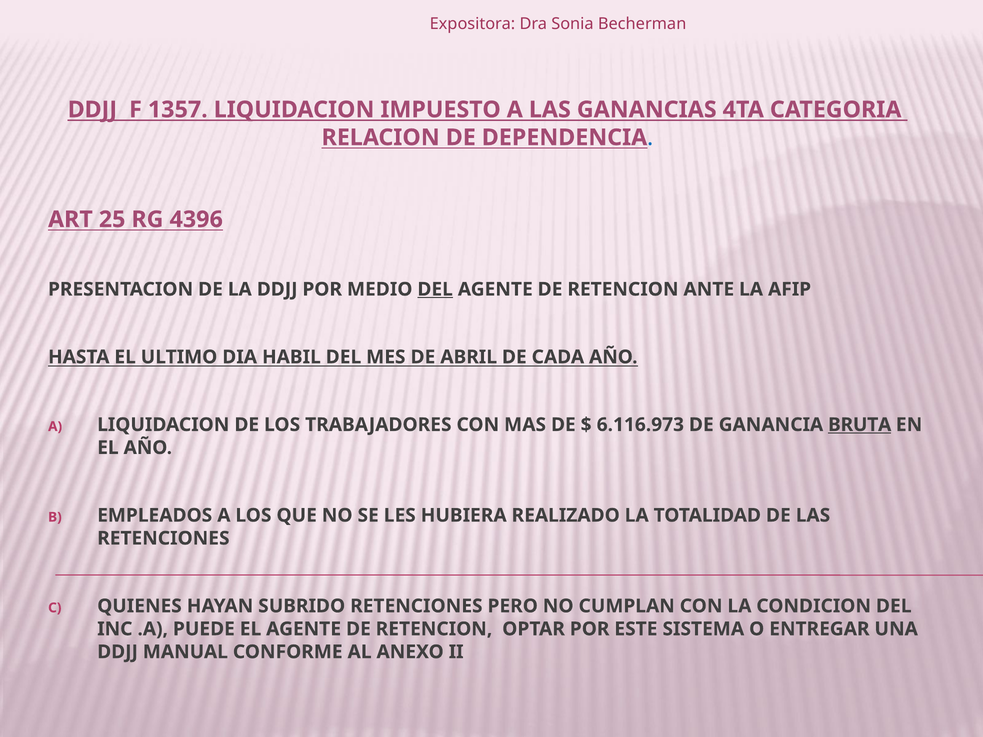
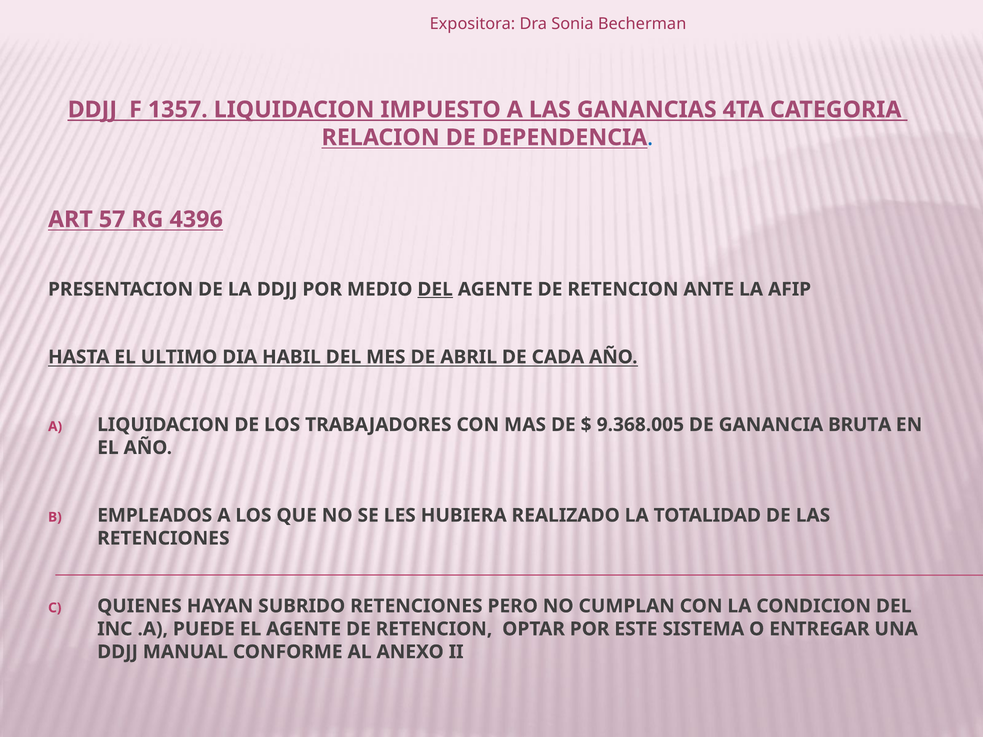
25: 25 -> 57 (112, 220)
6.116.973: 6.116.973 -> 9.368.005 (640, 425)
BRUTA underline: present -> none (860, 425)
